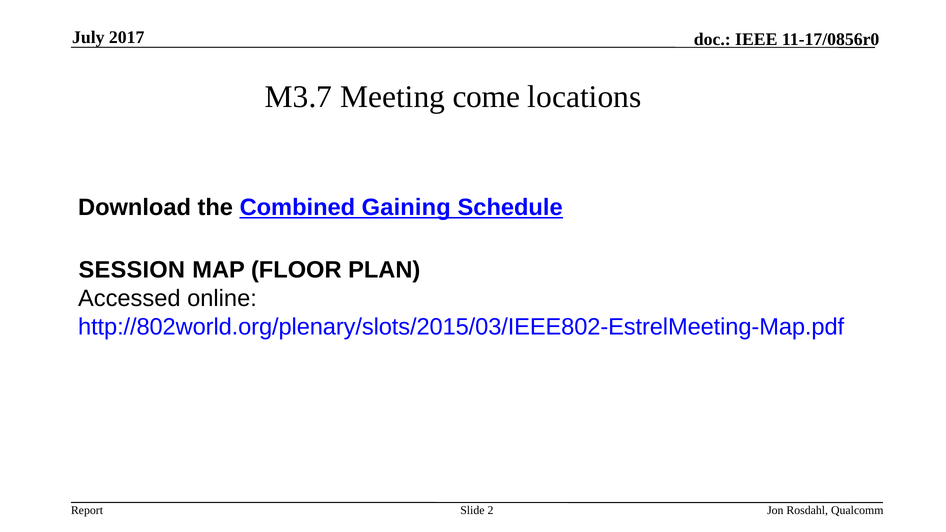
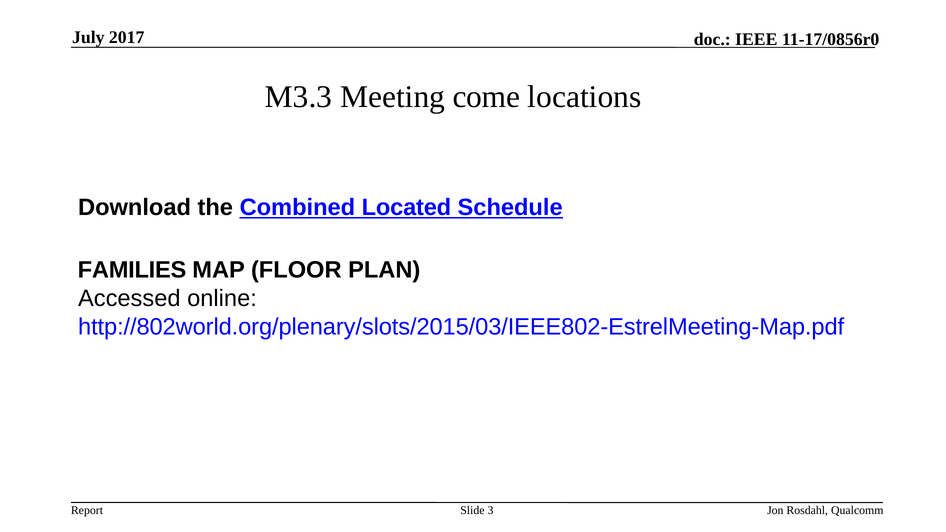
M3.7: M3.7 -> M3.3 (299, 97)
Gaining: Gaining -> Located (406, 207)
SESSION: SESSION -> FAMILIES (132, 270)
2: 2 -> 3 (490, 510)
